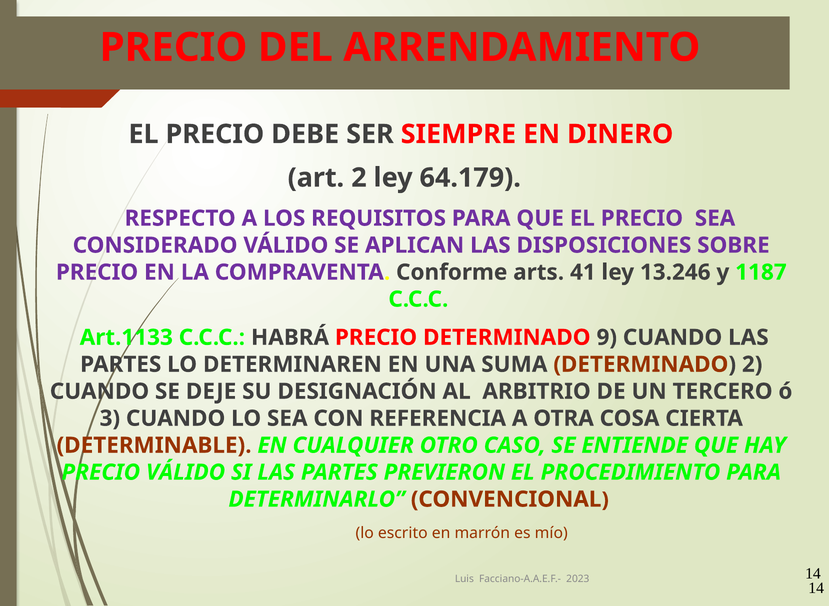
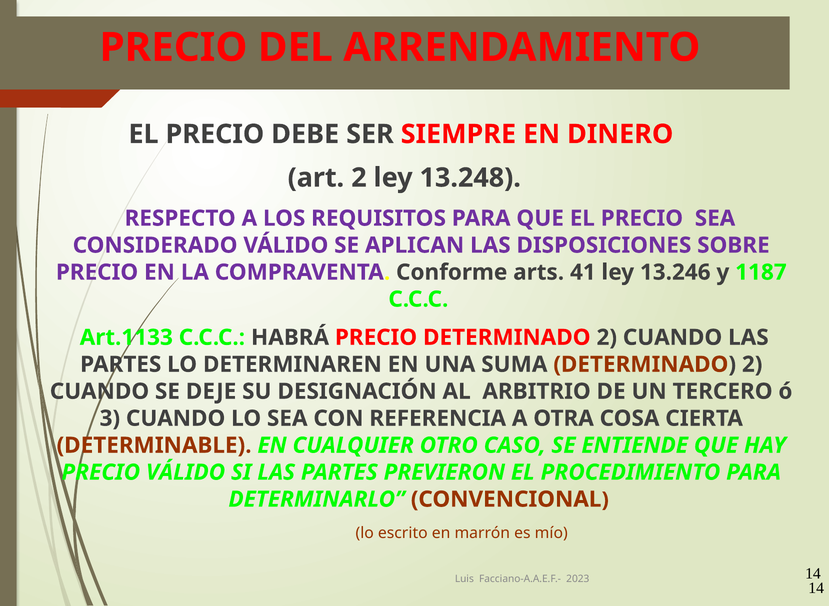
64.179: 64.179 -> 13.248 (470, 178)
PRECIO DETERMINADO 9: 9 -> 2 (607, 338)
